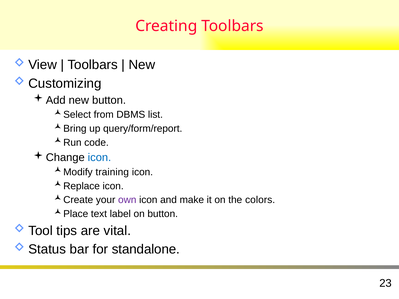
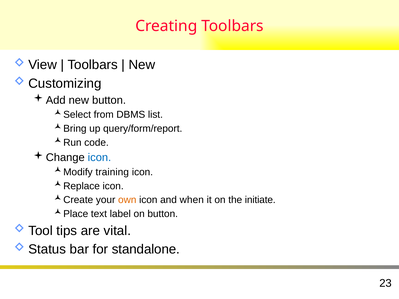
own colour: purple -> orange (127, 200)
make: make -> when (192, 200)
colors: colors -> initiate (260, 200)
